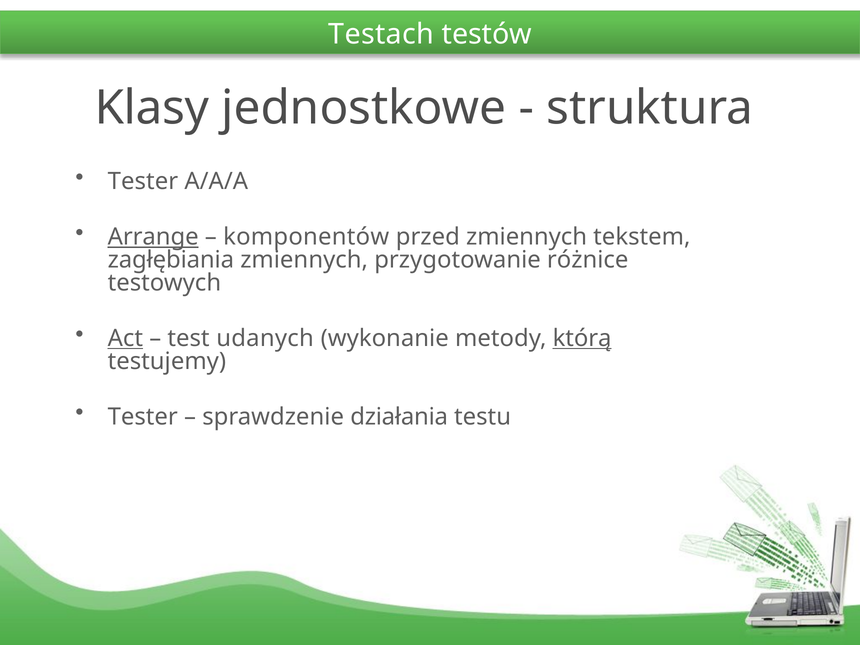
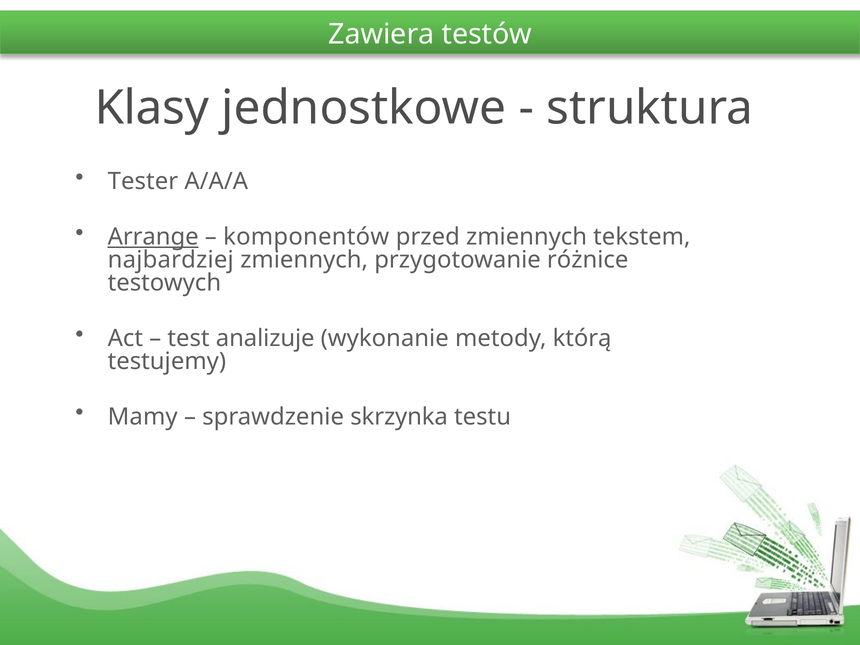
Testach: Testach -> Zawiera (381, 34)
zagłębiania: zagłębiania -> najbardziej (171, 260)
Act underline: present -> none (125, 338)
udanych: udanych -> analizuje (265, 338)
którą underline: present -> none (582, 338)
Tester: Tester -> Mamy (143, 417)
działania: działania -> skrzynka (399, 417)
